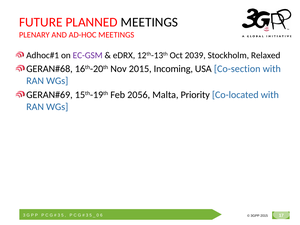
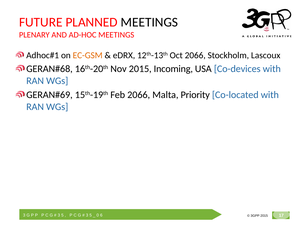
EC-GSM colour: purple -> orange (88, 55)
Oct 2039: 2039 -> 2066 (195, 55)
Relaxed: Relaxed -> Lascoux (266, 55)
Co-section: Co-section -> Co-devices (237, 69)
Feb 2056: 2056 -> 2066 (139, 95)
